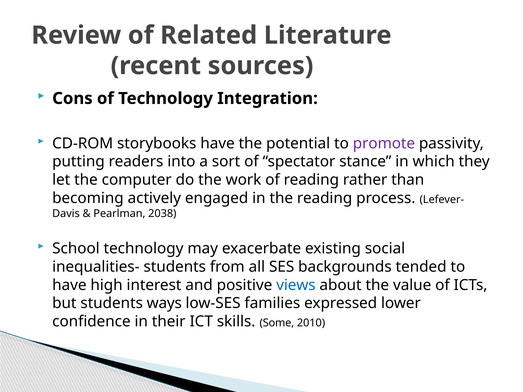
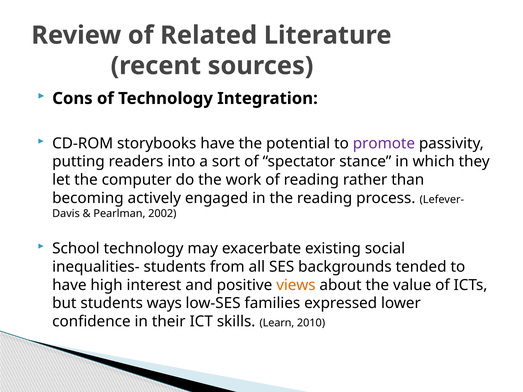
2038: 2038 -> 2002 (162, 214)
views colour: blue -> orange (296, 285)
Some: Some -> Learn (277, 323)
